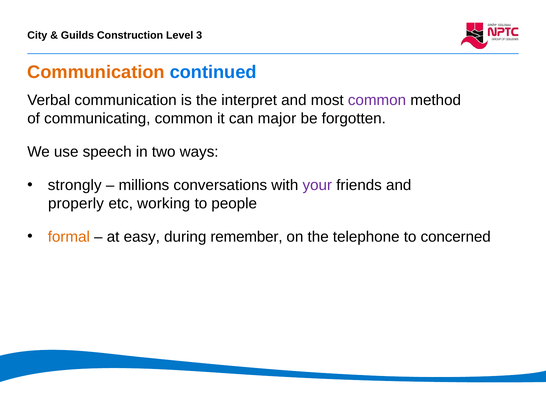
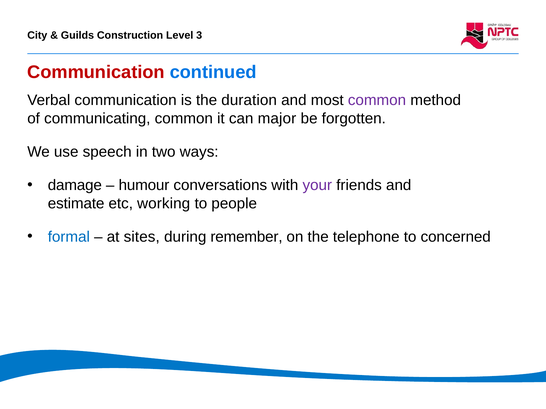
Communication colour: orange -> red (96, 72)
interpret: interpret -> duration (249, 100)
strongly: strongly -> damage (75, 185)
millions: millions -> humour (144, 185)
properly: properly -> estimate (76, 204)
formal colour: orange -> blue (69, 237)
easy: easy -> sites (142, 237)
